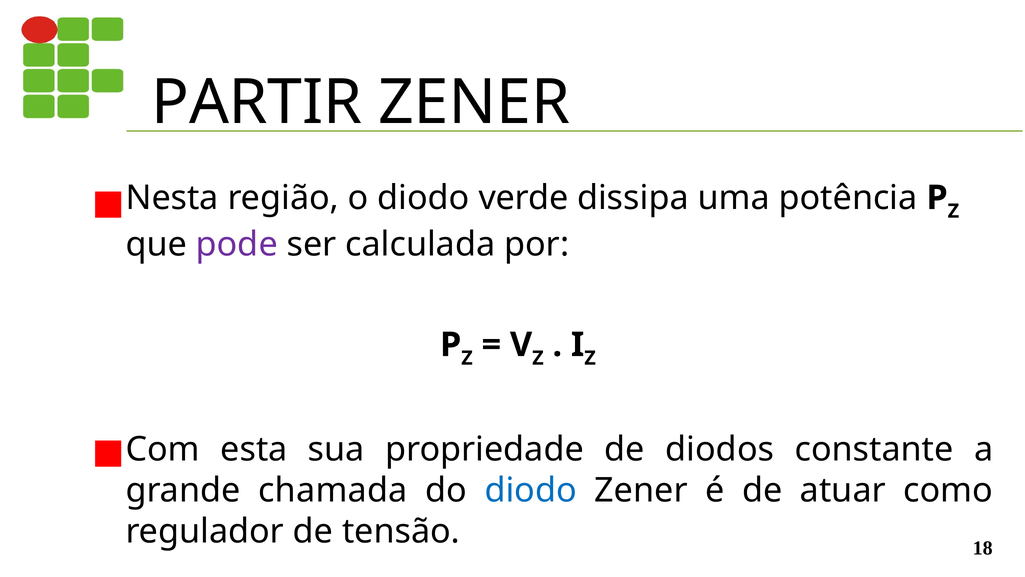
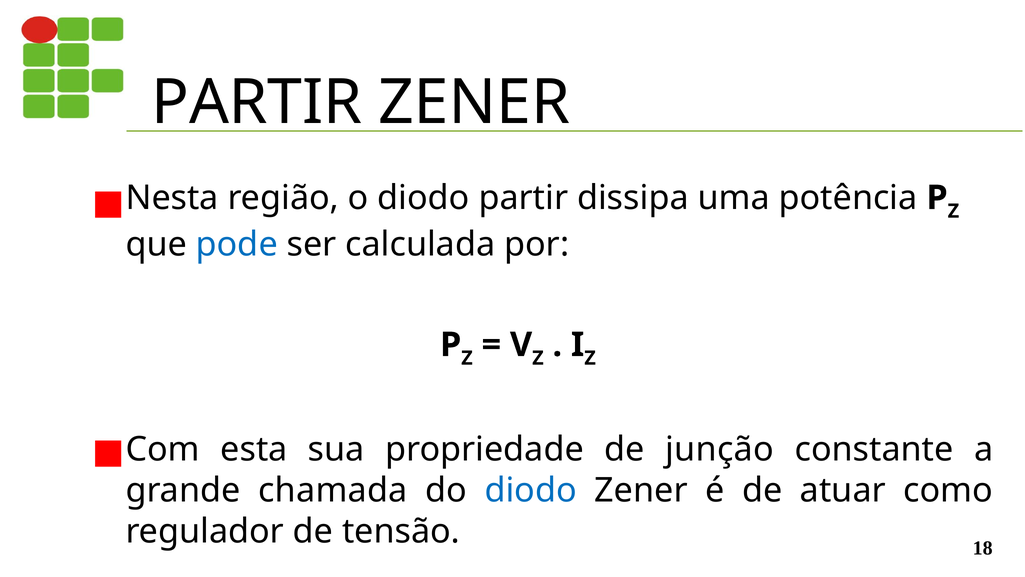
diodo verde: verde -> partir (523, 198)
pode colour: purple -> blue (237, 244)
diodos: diodos -> junção (720, 449)
